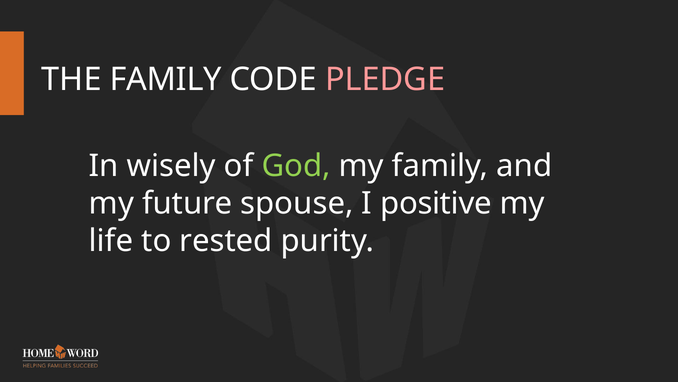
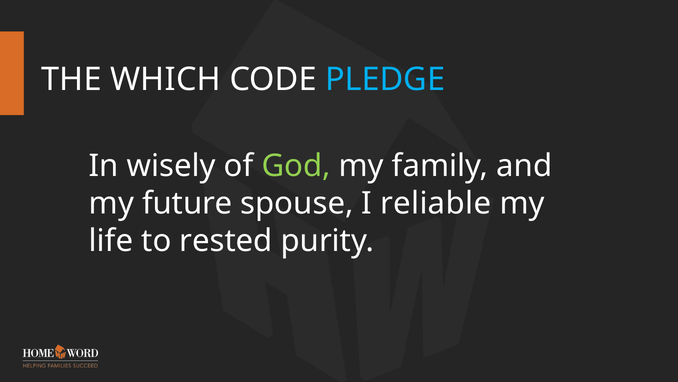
THE FAMILY: FAMILY -> WHICH (165, 79)
PLEDGE colour: pink -> light blue (385, 79)
positive: positive -> reliable (436, 203)
